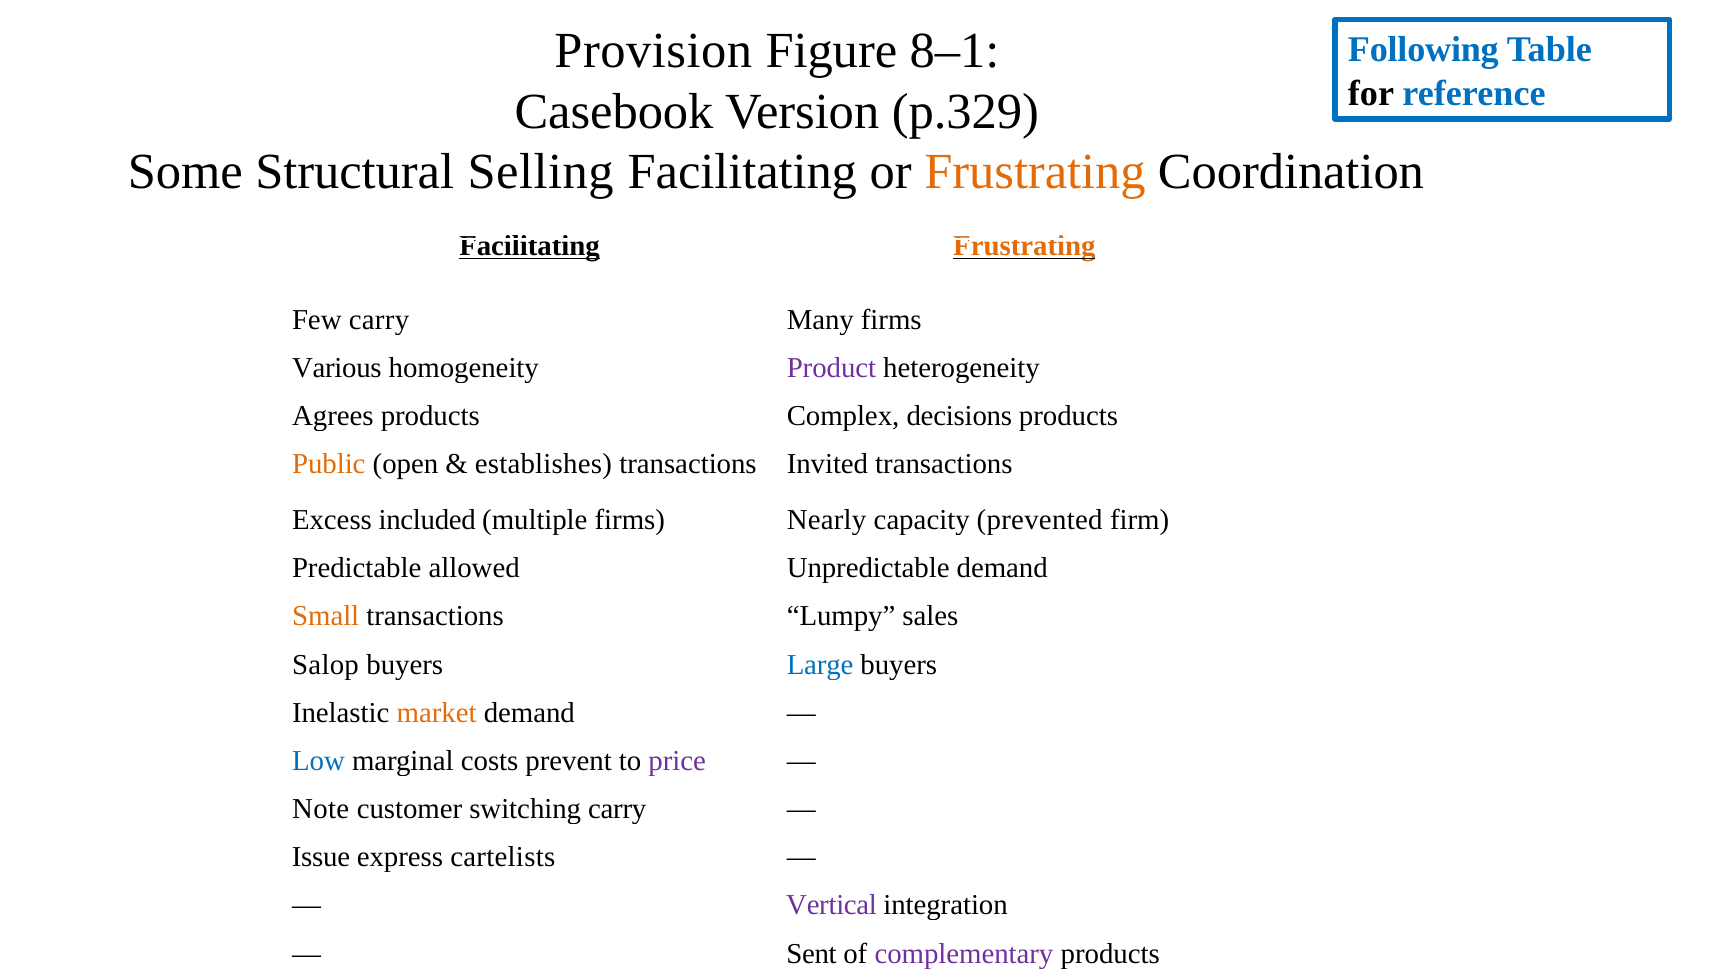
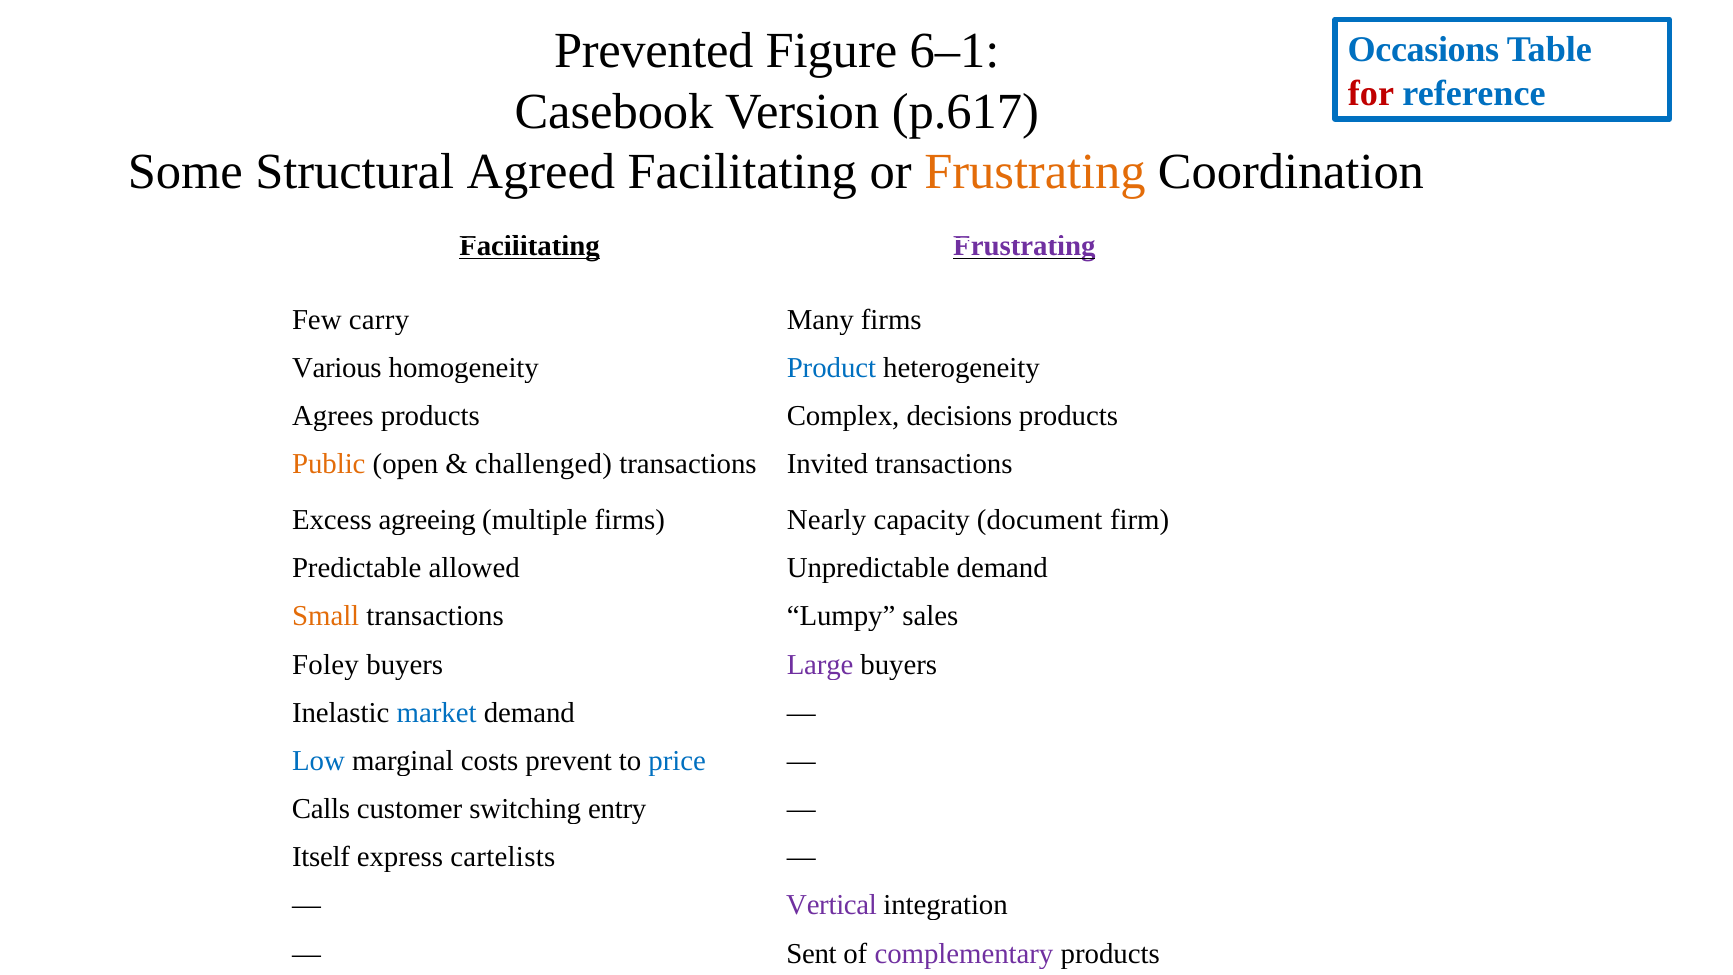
Provision: Provision -> Prevented (654, 51)
8–1: 8–1 -> 6–1 (955, 51)
Following: Following -> Occasions (1423, 50)
for colour: black -> red (1371, 93)
p.329: p.329 -> p.617 (965, 111)
Selling: Selling -> Agreed (541, 172)
Frustrating colour: orange -> purple (1024, 246)
Product colour: purple -> blue (831, 368)
establishes: establishes -> challenged (543, 464)
included: included -> agreeing (427, 520)
prevented: prevented -> document (1040, 520)
Salop: Salop -> Foley (326, 664)
Large colour: blue -> purple (820, 664)
market colour: orange -> blue (437, 713)
price colour: purple -> blue (677, 761)
Note: Note -> Calls (321, 809)
switching carry: carry -> entry (617, 809)
Issue: Issue -> Itself (321, 857)
